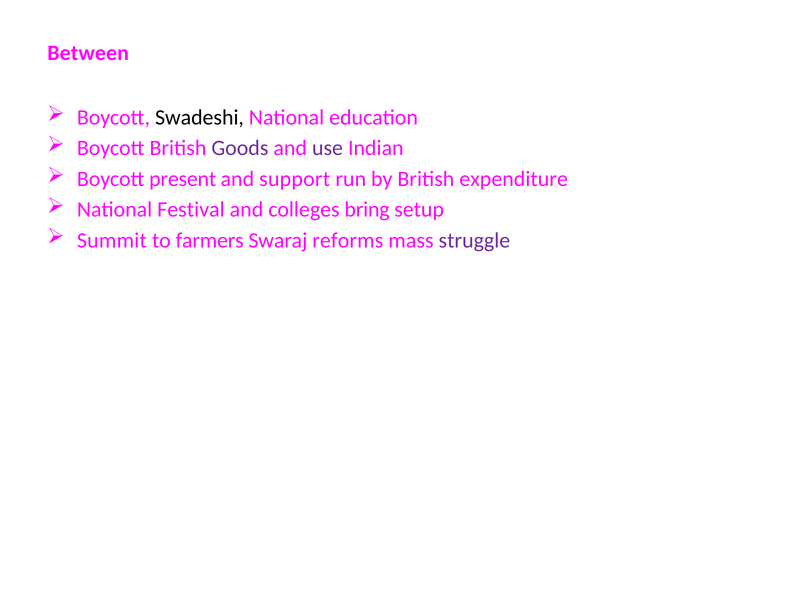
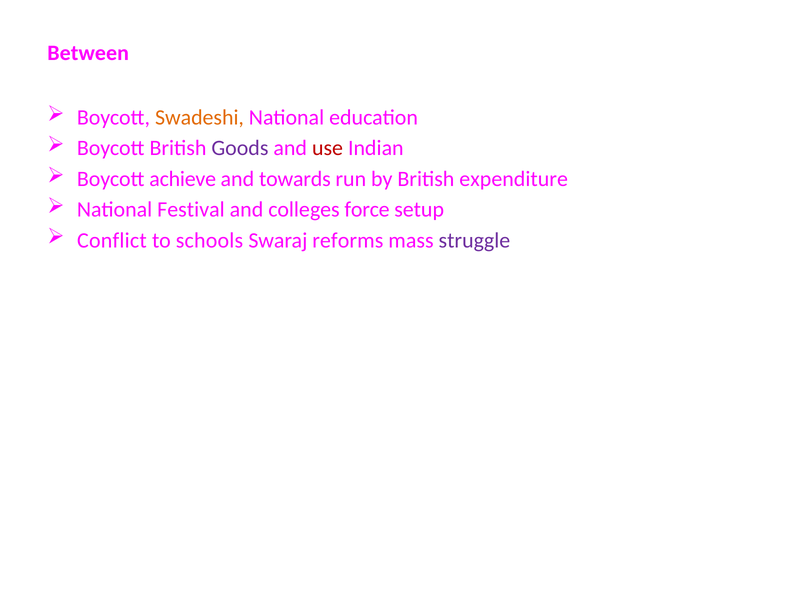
Swadeshi colour: black -> orange (199, 117)
use colour: purple -> red (328, 148)
present: present -> achieve (183, 179)
support: support -> towards (295, 179)
bring: bring -> force (367, 209)
Summit: Summit -> Conflict (112, 240)
farmers: farmers -> schools (209, 240)
